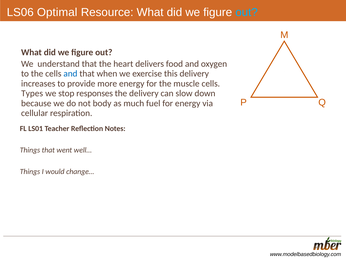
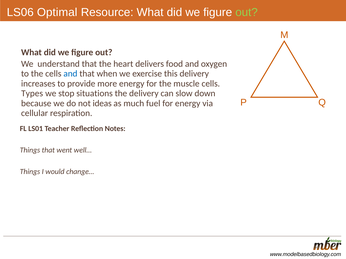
out colour: light blue -> light green (247, 12)
responses: responses -> situations (95, 94)
body: body -> ideas (102, 103)
